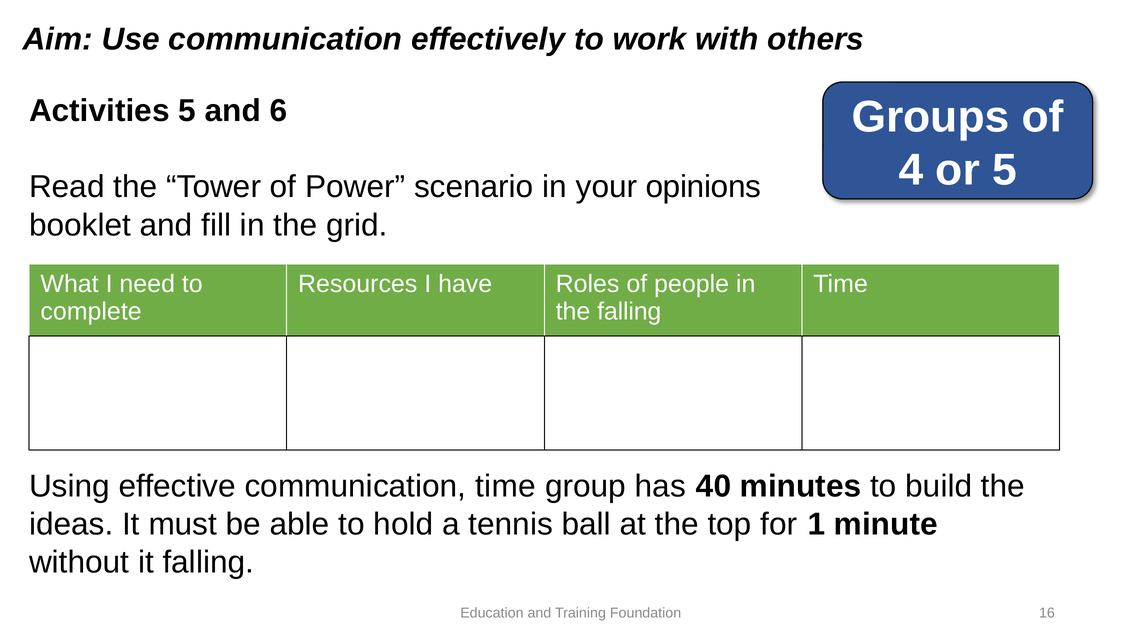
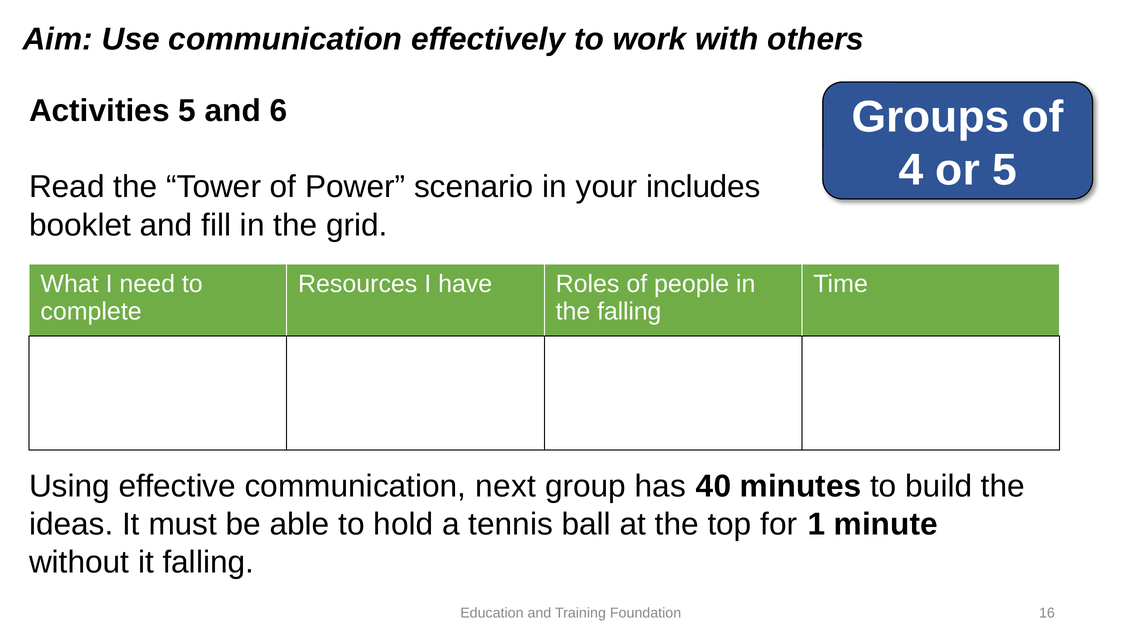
opinions: opinions -> includes (703, 187)
communication time: time -> next (506, 487)
